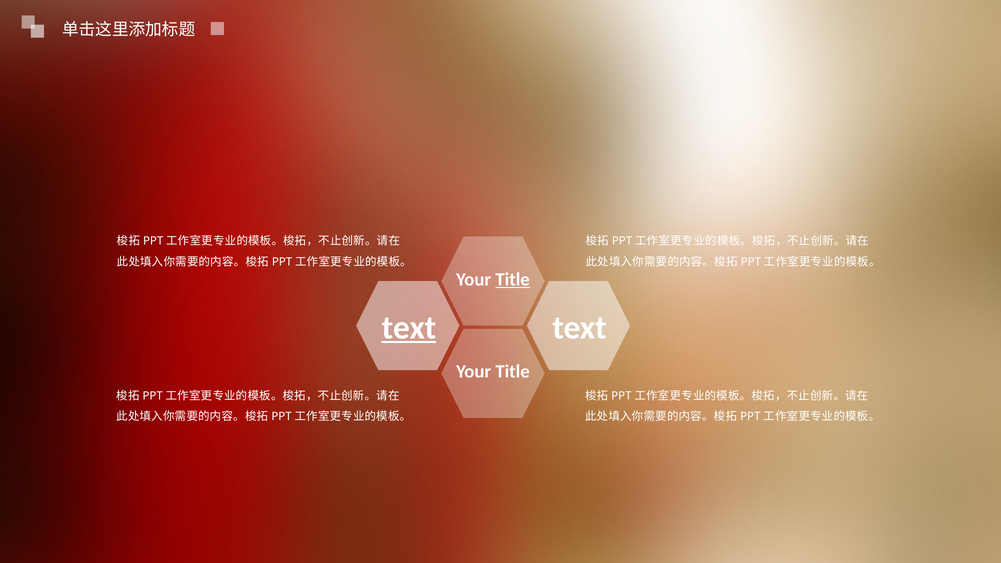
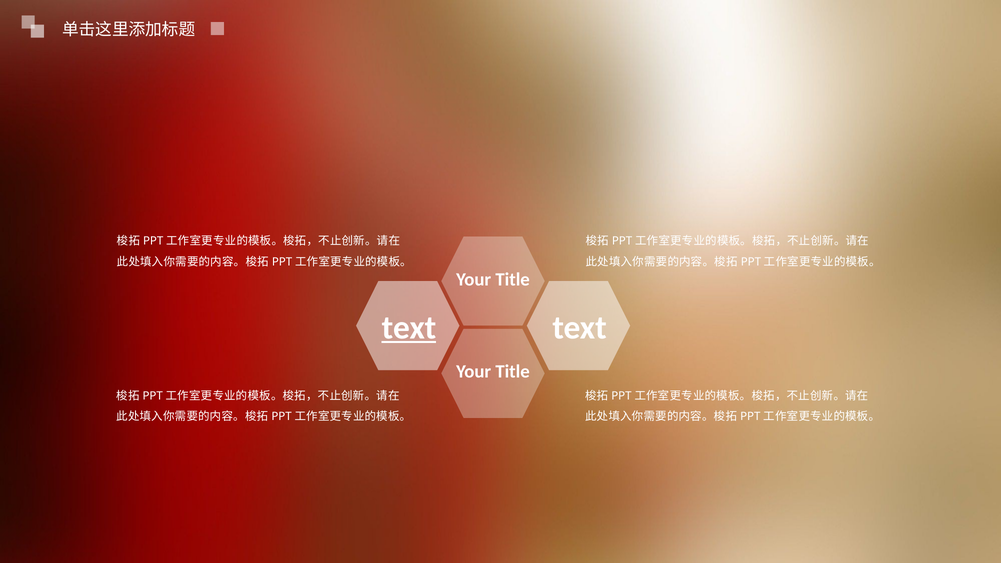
Title underline: present -> none (513, 279)
